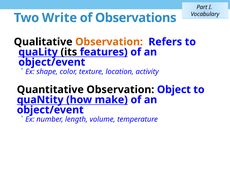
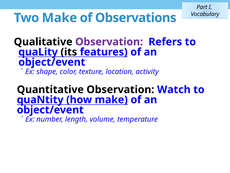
Two Write: Write -> Make (59, 18)
Observation colour: orange -> purple (109, 42)
Object: Object -> Watch (174, 89)
